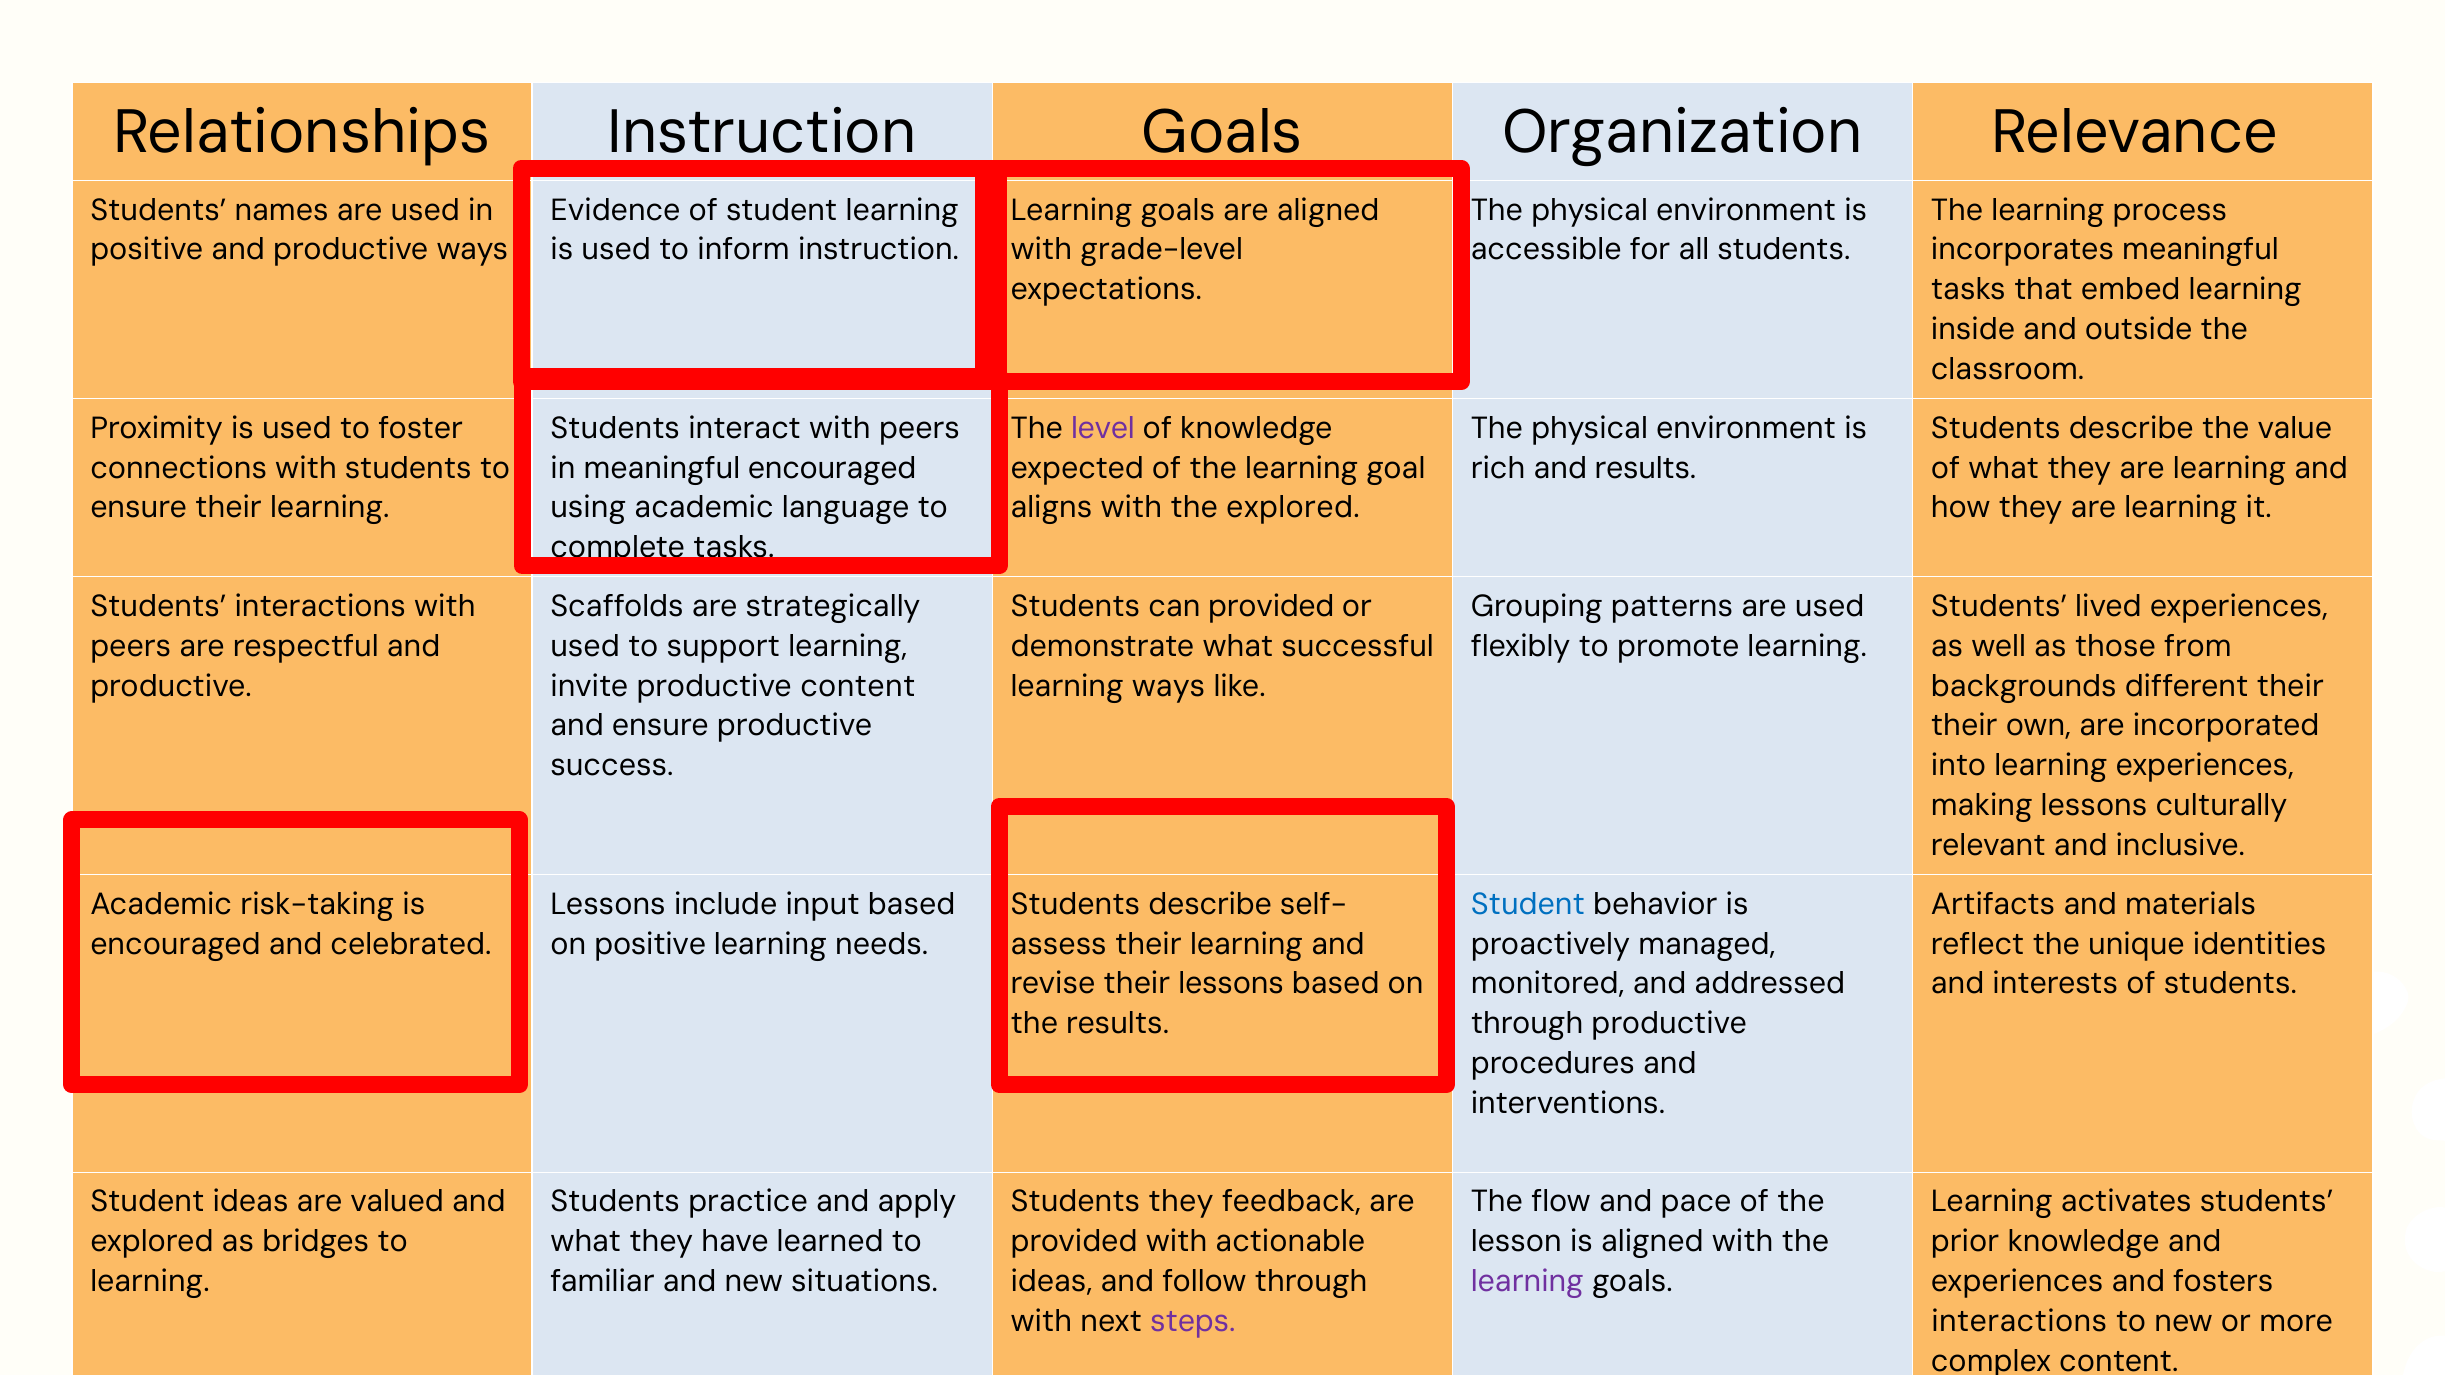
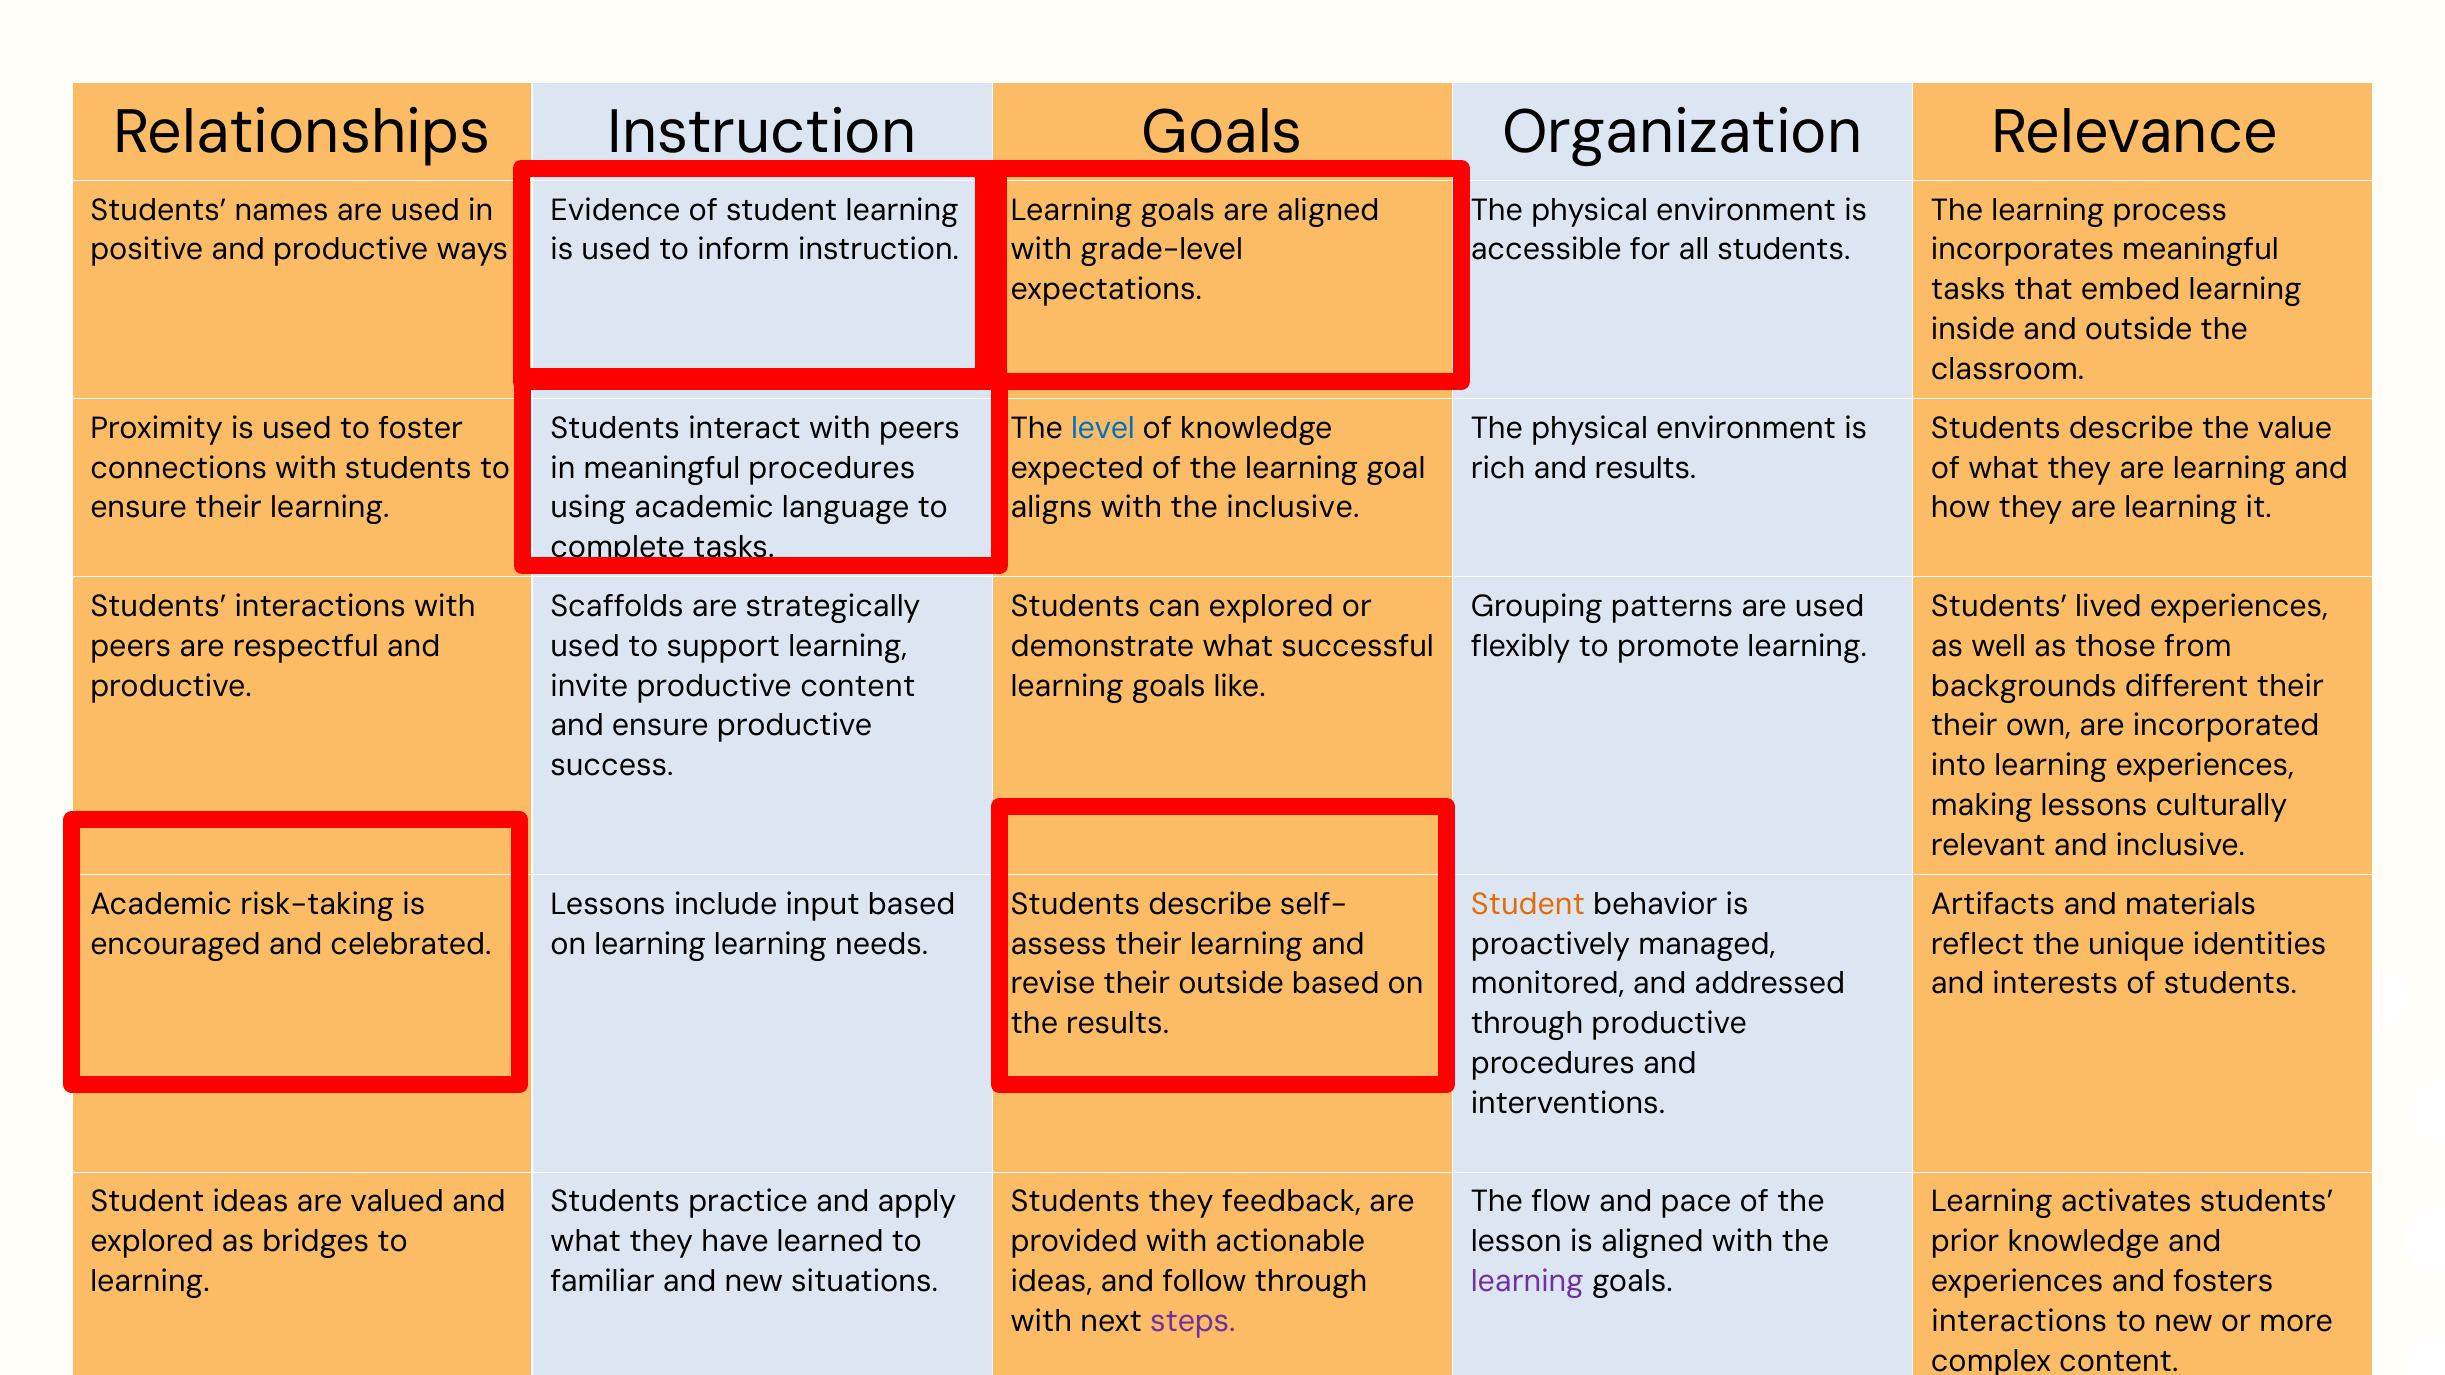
level colour: purple -> blue (1103, 428)
meaningful encouraged: encouraged -> procedures (832, 468)
the explored: explored -> inclusive (1293, 508)
can provided: provided -> explored (1271, 606)
ways: ways -> goals (1169, 686)
Student colour: blue -> orange (1528, 904)
on positive: positive -> learning (650, 944)
their lessons: lessons -> outside (1231, 984)
